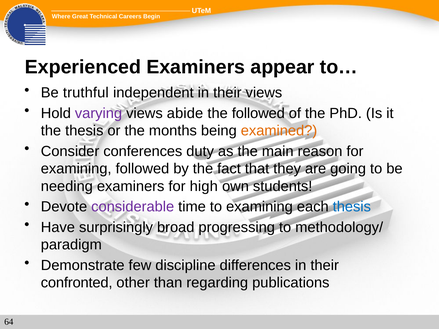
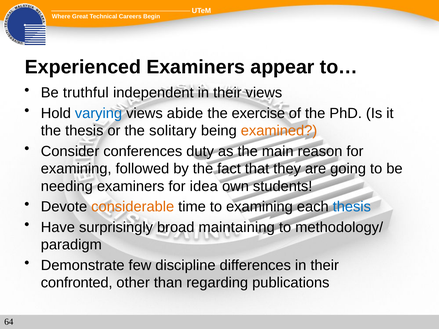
varying colour: purple -> blue (98, 113)
the followed: followed -> exercise (258, 113)
months: months -> solitary (173, 131)
high: high -> idea (204, 186)
considerable colour: purple -> orange (133, 207)
progressing: progressing -> maintaining (237, 227)
